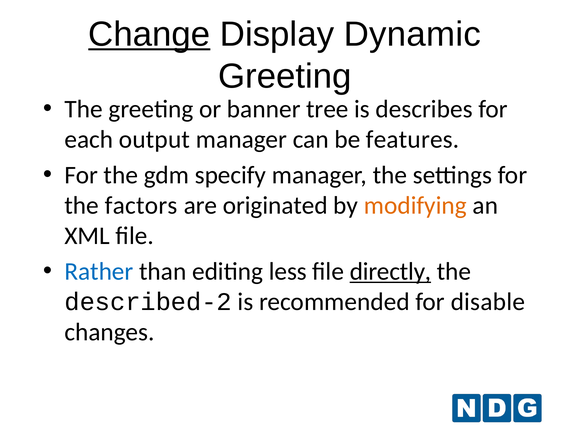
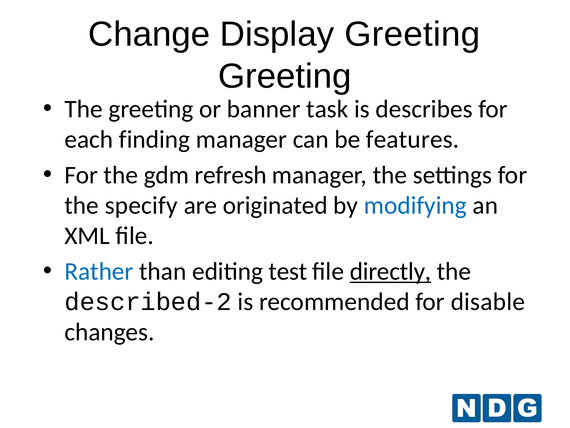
Change underline: present -> none (149, 34)
Display Dynamic: Dynamic -> Greeting (412, 34)
tree: tree -> task (327, 109)
output: output -> finding (155, 139)
specify: specify -> refresh (231, 175)
factors: factors -> specify (141, 205)
modifying colour: orange -> blue (415, 205)
less: less -> test (288, 271)
